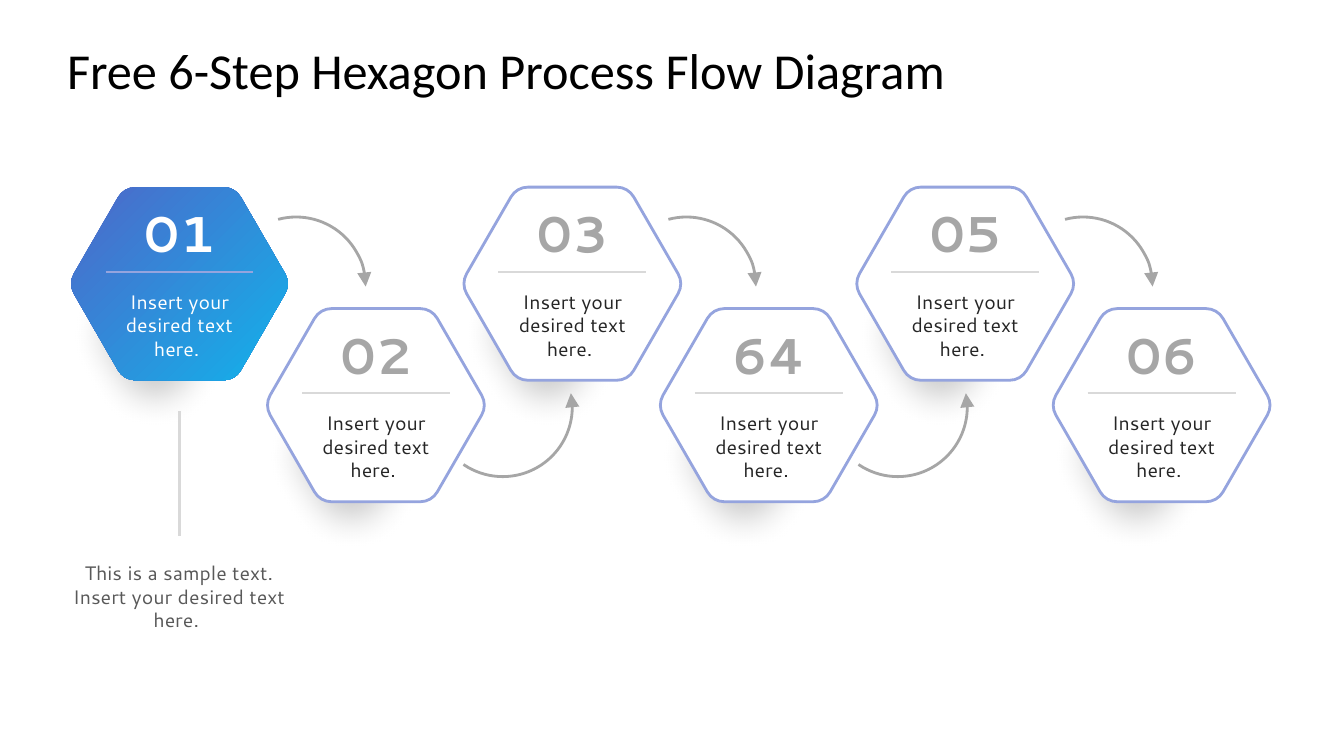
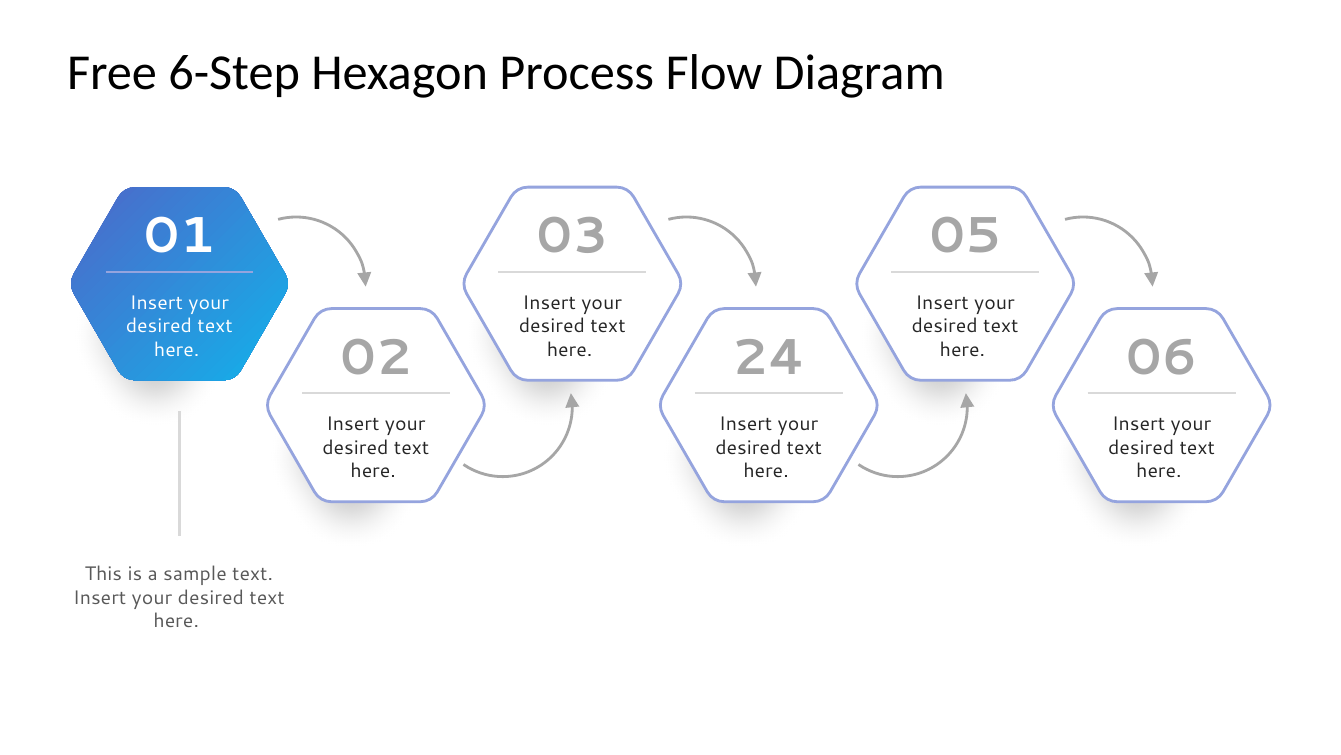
64: 64 -> 24 (769, 357)
